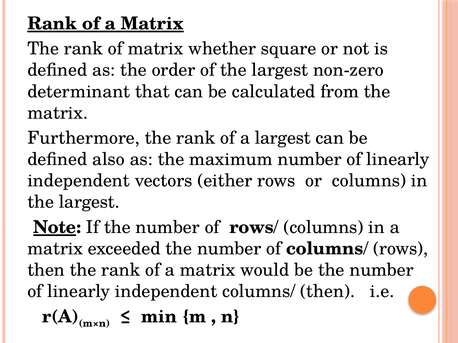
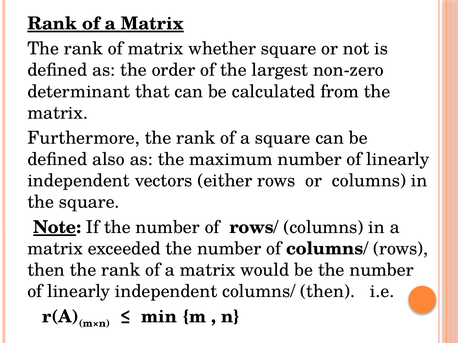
a largest: largest -> square (283, 138)
largest: largest -> square (89, 202)
